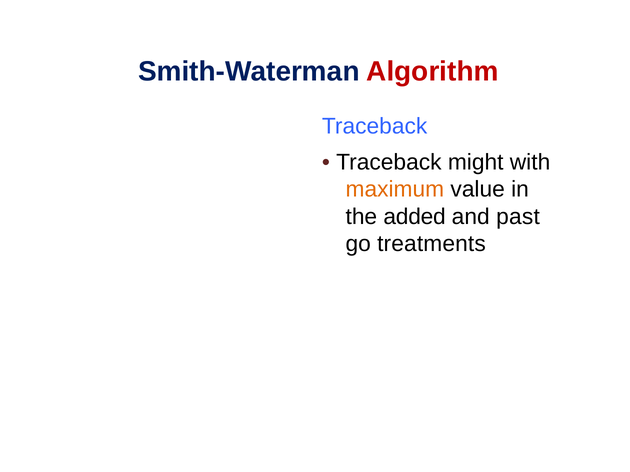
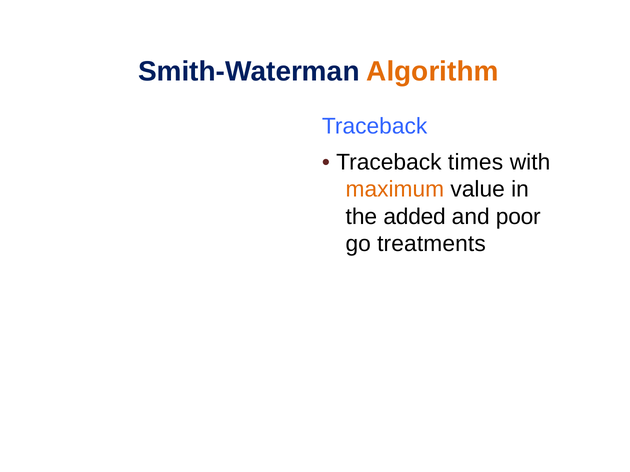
Algorithm colour: red -> orange (432, 72)
might: might -> times (476, 163)
past: past -> poor (518, 217)
